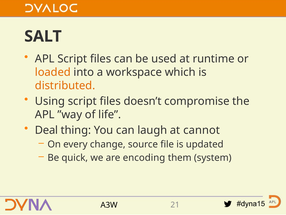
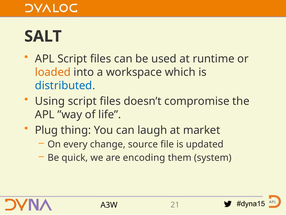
distributed colour: orange -> blue (65, 85)
Deal: Deal -> Plug (46, 130)
cannot: cannot -> market (202, 130)
